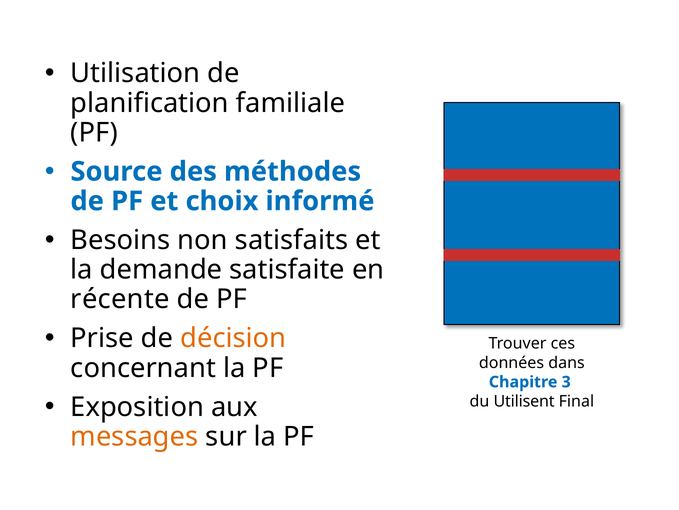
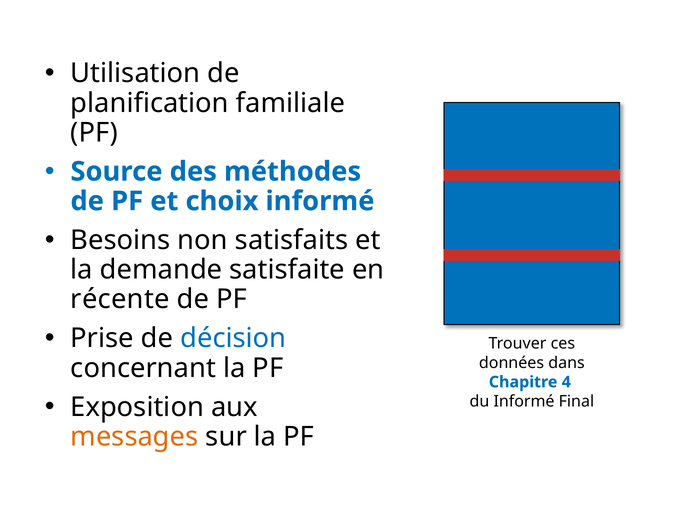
décision colour: orange -> blue (233, 338)
3: 3 -> 4 (566, 381)
du Utilisent: Utilisent -> Informé (524, 401)
